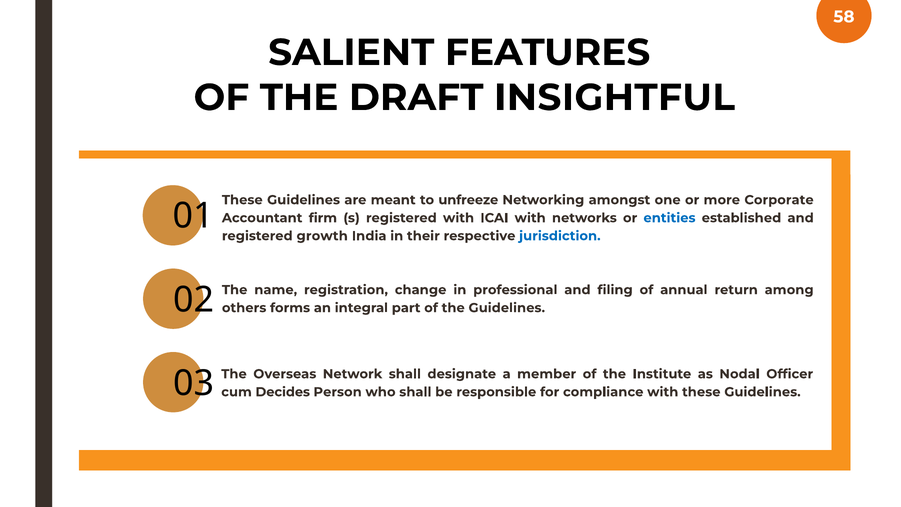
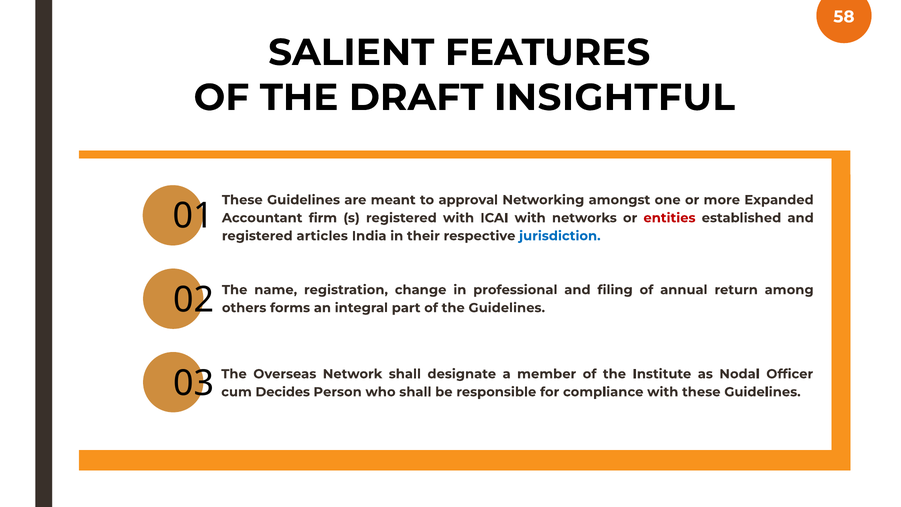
unfreeze: unfreeze -> approval (468, 200)
Corporate: Corporate -> Expanded (779, 200)
entities colour: blue -> red (669, 218)
growth: growth -> articles (322, 236)
